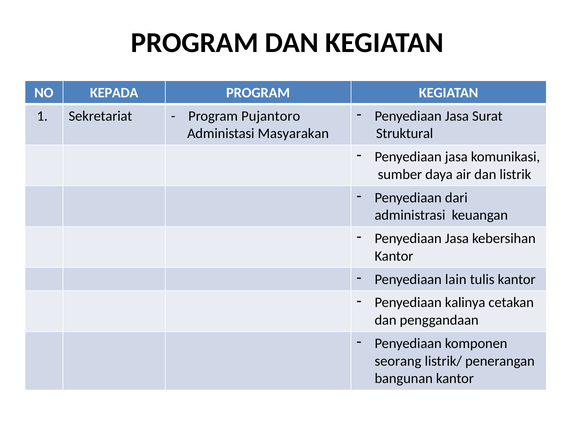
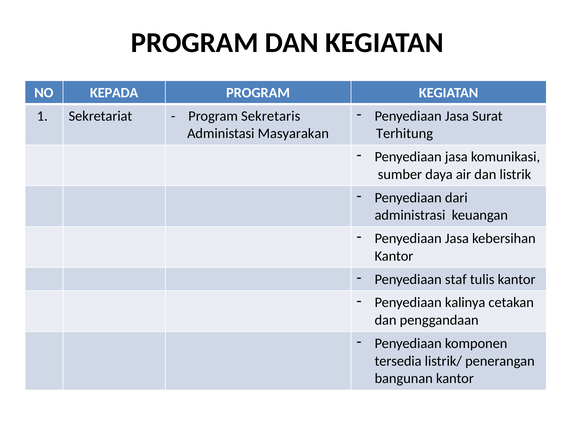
Pujantoro: Pujantoro -> Sekretaris (271, 116)
Struktural: Struktural -> Terhitung (405, 134)
lain: lain -> staf (456, 279)
seorang: seorang -> tersedia (398, 361)
